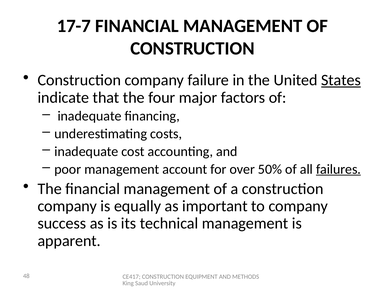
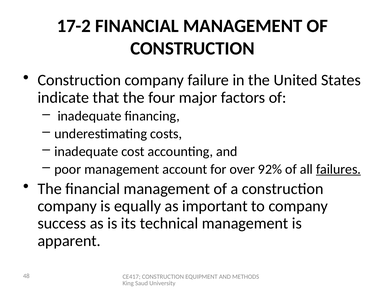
17-7: 17-7 -> 17-2 (74, 26)
States underline: present -> none (341, 80)
50%: 50% -> 92% (270, 169)
